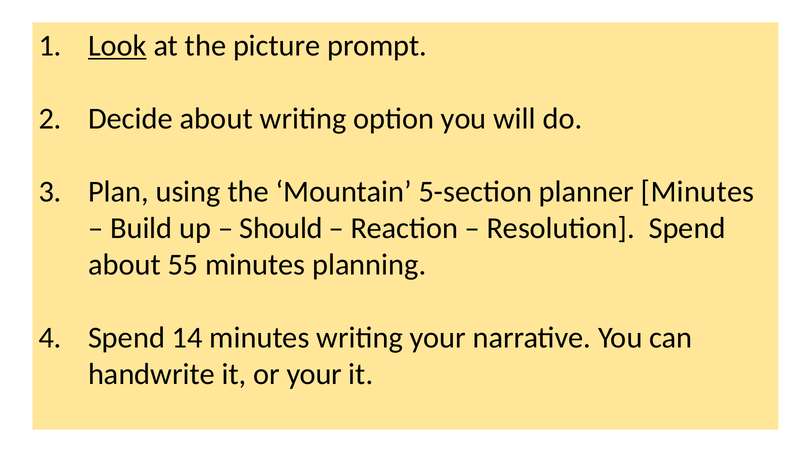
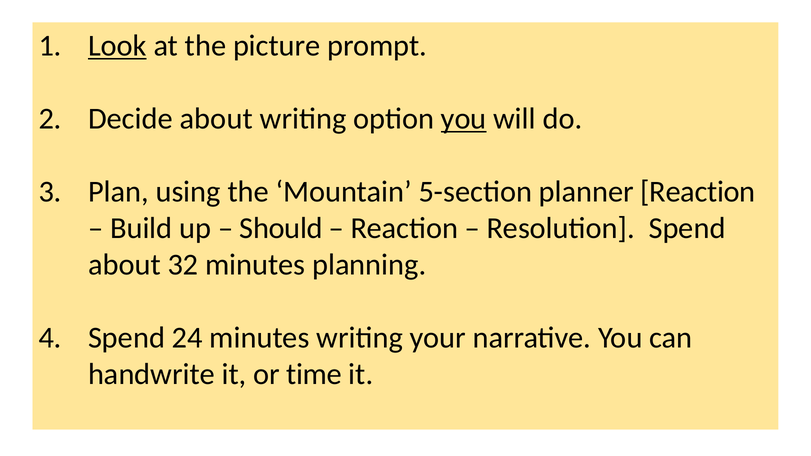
you underline: none -> present (464, 119)
planner Minutes: Minutes -> Reaction (698, 192)
55: 55 -> 32 (183, 265)
14: 14 -> 24 (187, 338)
or your: your -> time (314, 374)
